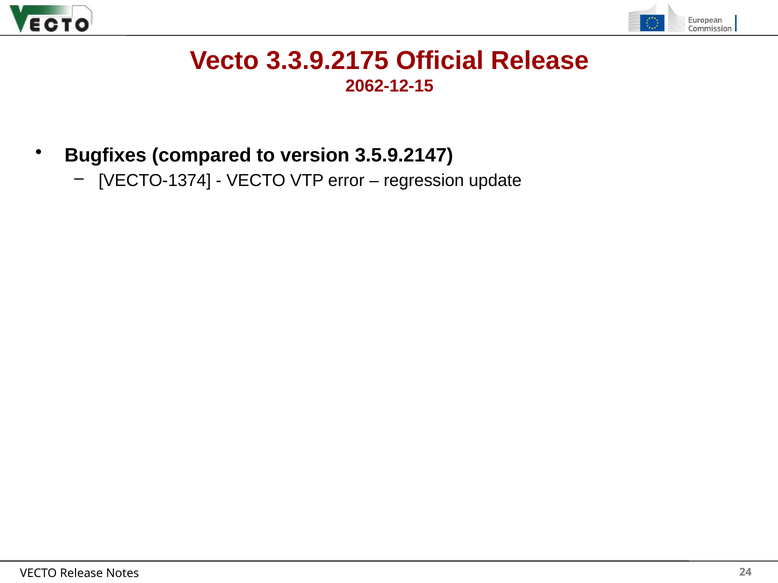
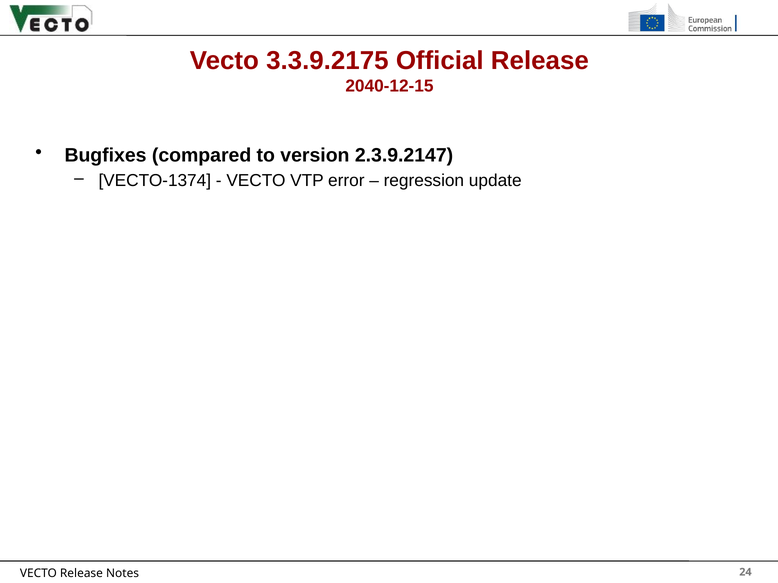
2062-12-15: 2062-12-15 -> 2040-12-15 (389, 86)
3.5.9.2147: 3.5.9.2147 -> 2.3.9.2147 (404, 155)
